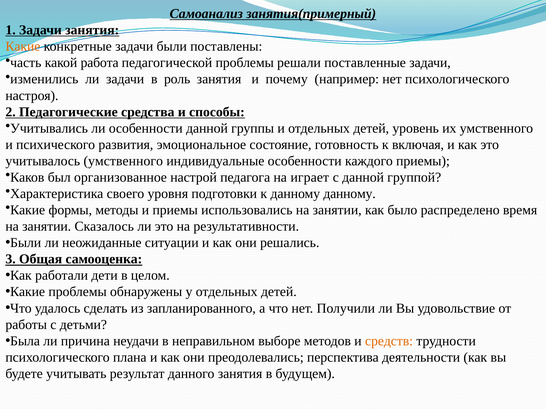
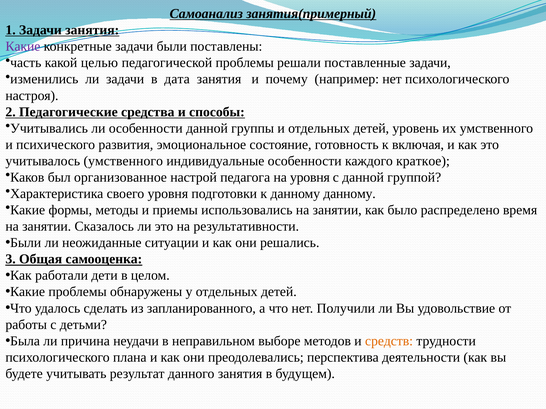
Какие colour: orange -> purple (23, 46)
работа: работа -> целью (99, 63)
роль: роль -> дата (177, 79)
каждого приемы: приемы -> краткое (423, 161)
на играет: играет -> уровня (310, 178)
